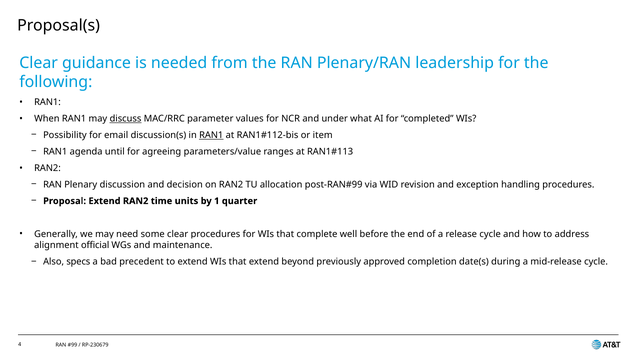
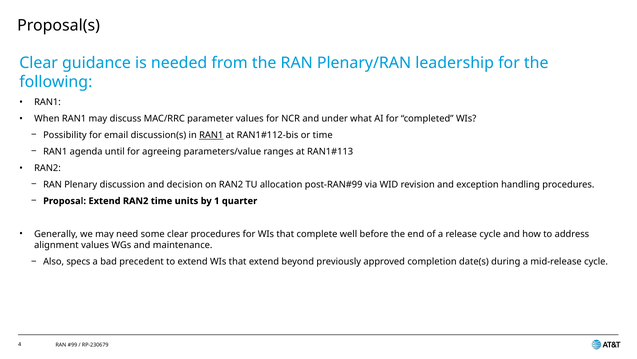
discuss underline: present -> none (126, 118)
or item: item -> time (323, 135)
alignment official: official -> values (95, 245)
